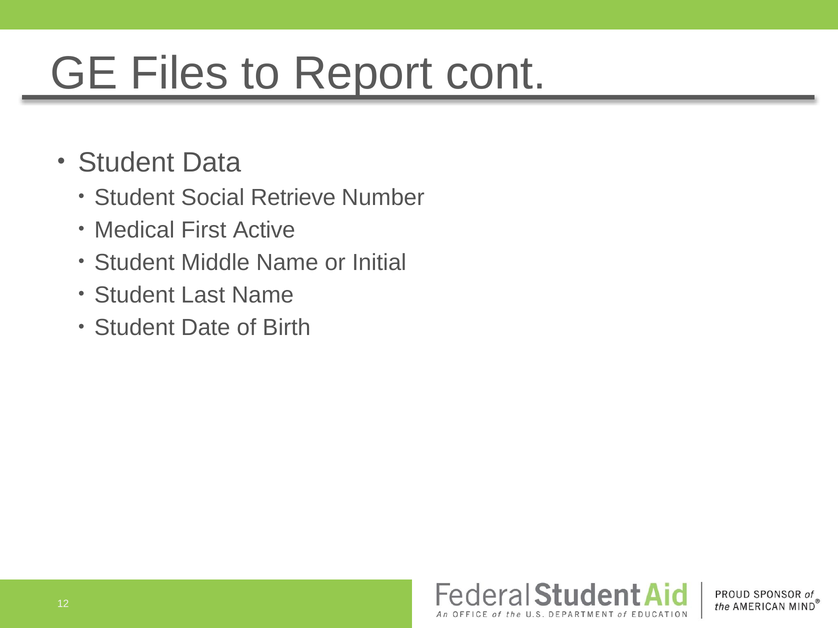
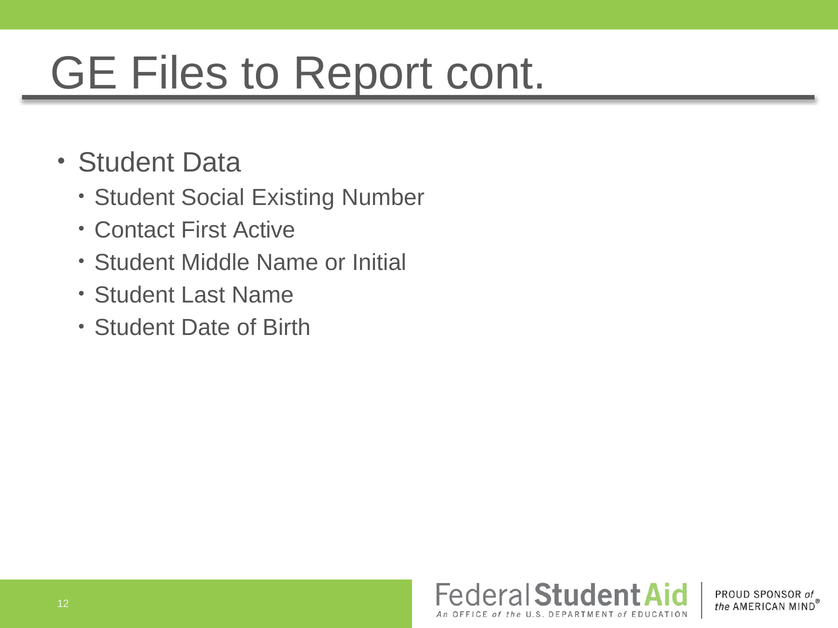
Retrieve: Retrieve -> Existing (293, 198)
Medical: Medical -> Contact (134, 230)
